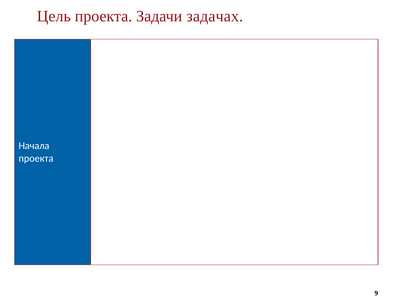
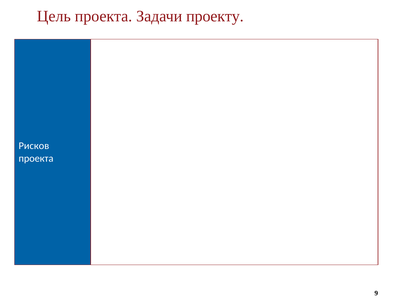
задачах: задачах -> проекту (215, 16)
Начала: Начала -> Рисков (34, 146)
